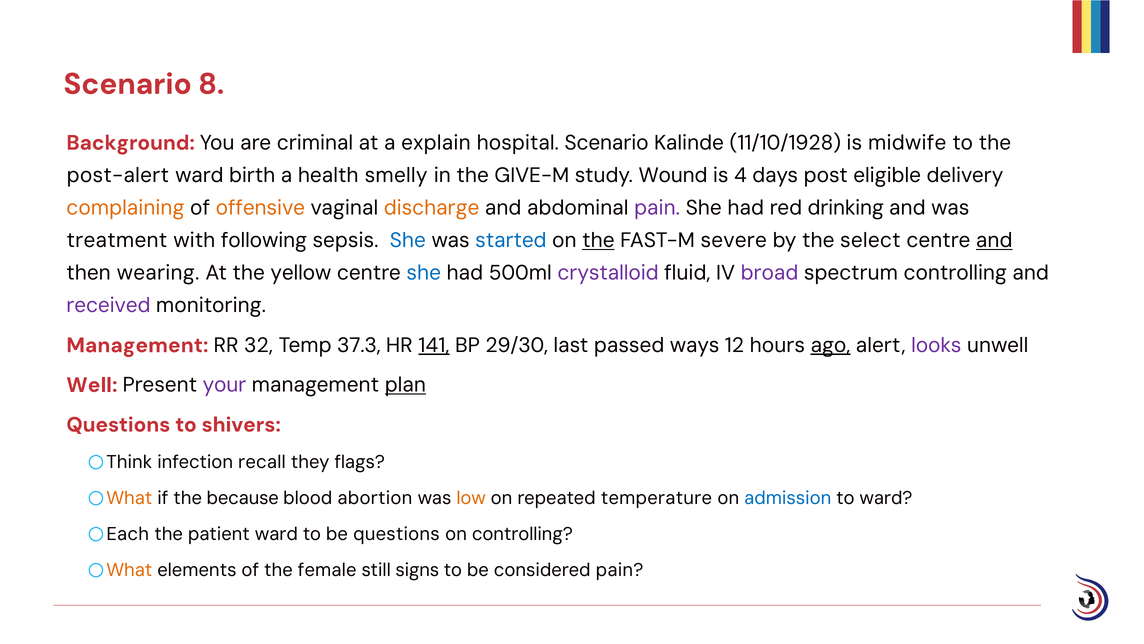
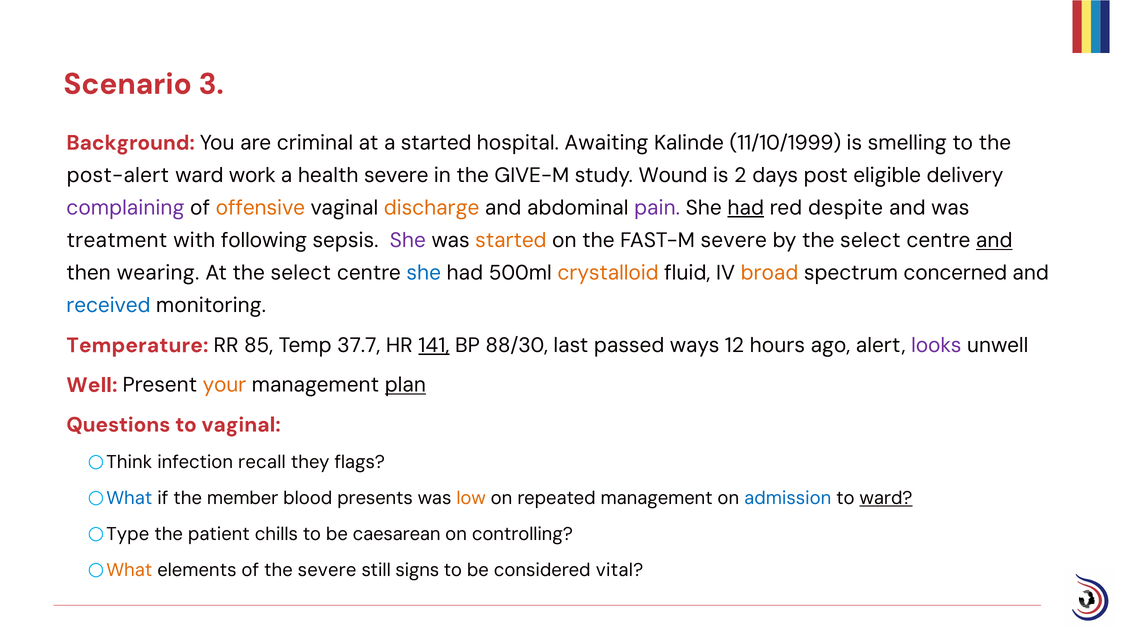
8: 8 -> 3 (211, 84)
a explain: explain -> started (436, 143)
hospital Scenario: Scenario -> Awaiting (606, 143)
11/10/1928: 11/10/1928 -> 11/10/1999 (785, 143)
midwife: midwife -> smelling (907, 143)
birth: birth -> work (252, 175)
health smelly: smelly -> severe (396, 175)
4: 4 -> 2 (740, 175)
complaining colour: orange -> purple (125, 208)
had underline: none -> present (746, 208)
drinking: drinking -> despite (846, 208)
She colour: blue -> purple (408, 240)
started colour: blue -> orange (511, 240)
the underline: present -> none (598, 240)
At the yellow: yellow -> select (301, 273)
crystalloid colour: purple -> orange (608, 273)
broad colour: purple -> orange (769, 273)
spectrum controlling: controlling -> concerned (955, 273)
received colour: purple -> blue (108, 305)
Management: Management -> Temperature (137, 345)
32: 32 -> 85 (259, 345)
37.3: 37.3 -> 37.7 (359, 345)
29/30: 29/30 -> 88/30 (517, 345)
ago underline: present -> none (831, 345)
your colour: purple -> orange (225, 385)
to shivers: shivers -> vaginal (241, 424)
What colour: orange -> blue (129, 498)
because: because -> member (243, 498)
abortion: abortion -> presents (375, 498)
repeated temperature: temperature -> management (657, 498)
ward underline: none -> present (886, 498)
Each: Each -> Type (128, 534)
patient ward: ward -> chills (276, 534)
be questions: questions -> caesarean (397, 534)
the female: female -> severe (327, 570)
considered pain: pain -> vital (620, 570)
